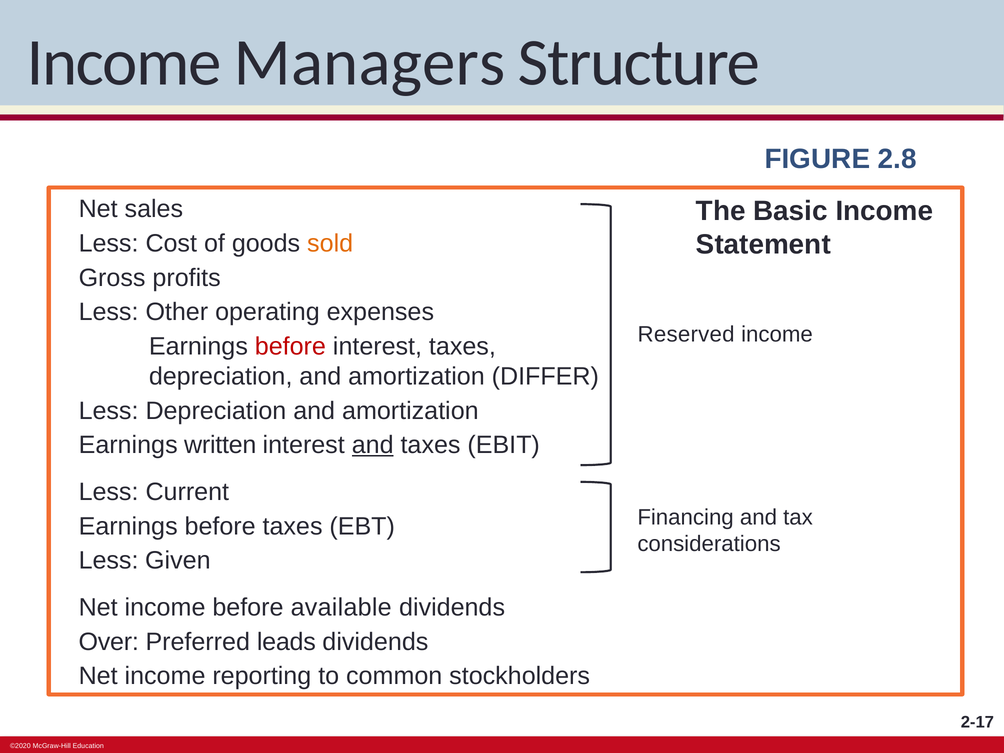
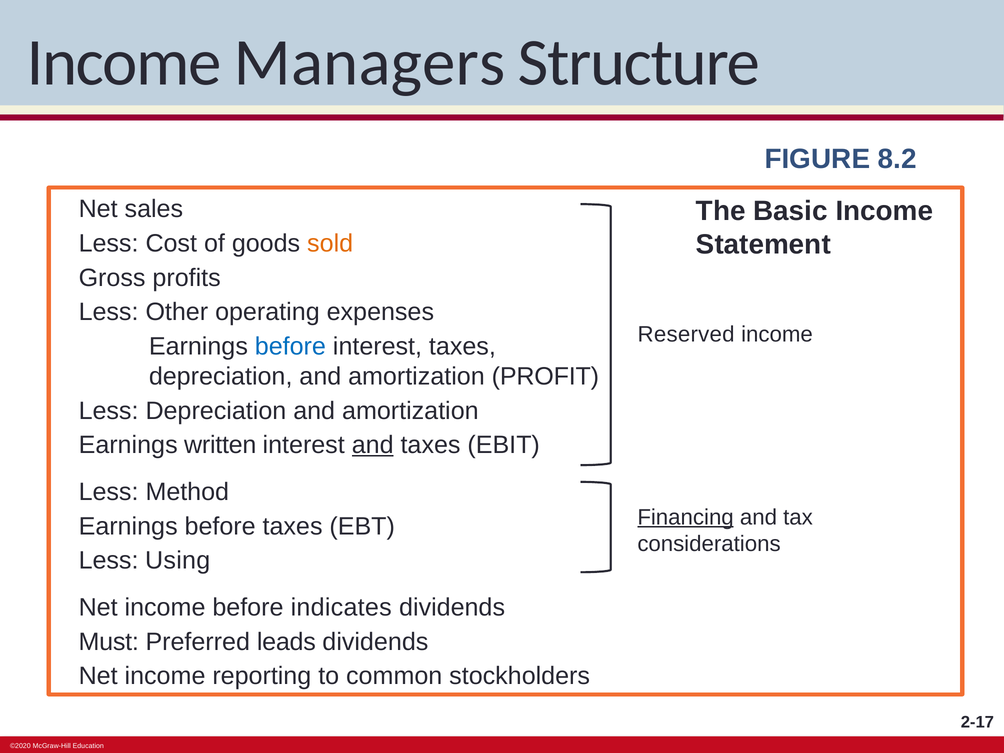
2.8: 2.8 -> 8.2 (897, 159)
before colour: red -> blue (290, 346)
DIFFER: DIFFER -> PROFIT (545, 377)
Current: Current -> Method (187, 492)
Financing underline: none -> present (686, 517)
Given: Given -> Using (178, 561)
available: available -> indicates (341, 607)
Over: Over -> Must (109, 642)
